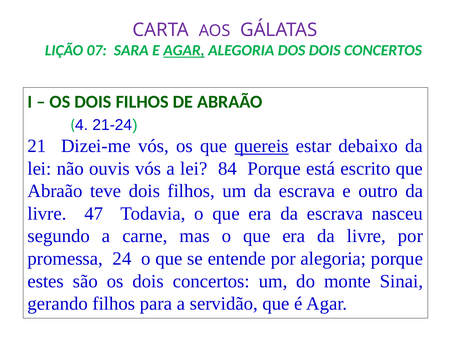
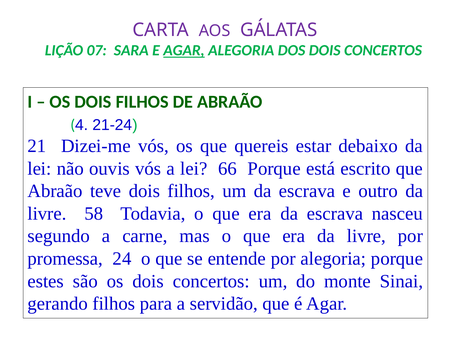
quereis underline: present -> none (262, 146)
84: 84 -> 66 (227, 168)
47: 47 -> 58 (94, 213)
